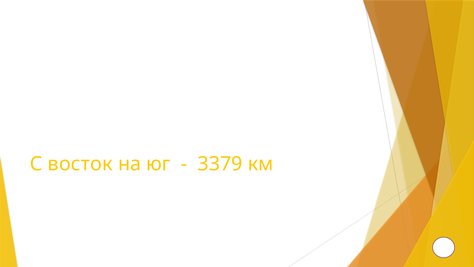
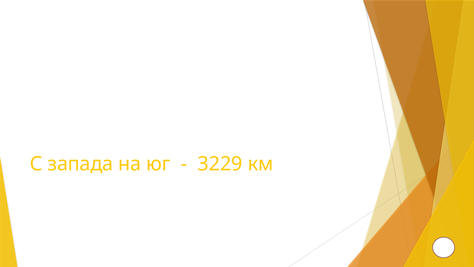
восток: восток -> запада (80, 164)
3379: 3379 -> 3229 (220, 164)
